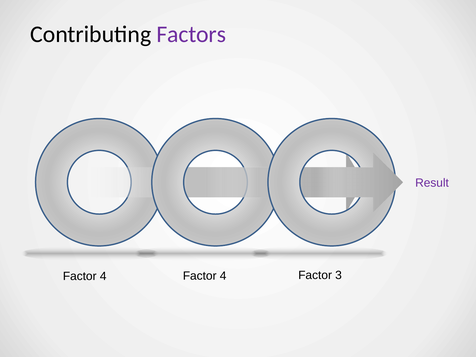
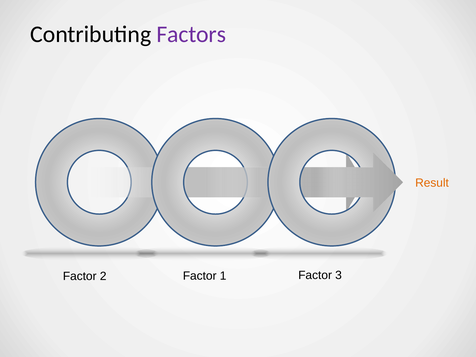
Result colour: purple -> orange (432, 183)
4: 4 -> 2 (103, 276)
4: 4 -> 1 (223, 276)
